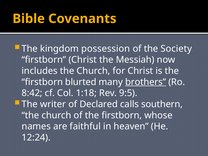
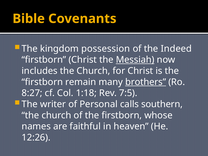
Society: Society -> Indeed (176, 49)
Messiah underline: none -> present (135, 60)
blurted: blurted -> remain (81, 82)
8:42: 8:42 -> 8:27 (32, 93)
9:5: 9:5 -> 7:5 (128, 93)
Declared: Declared -> Personal (99, 104)
12:24: 12:24 -> 12:26 (36, 137)
